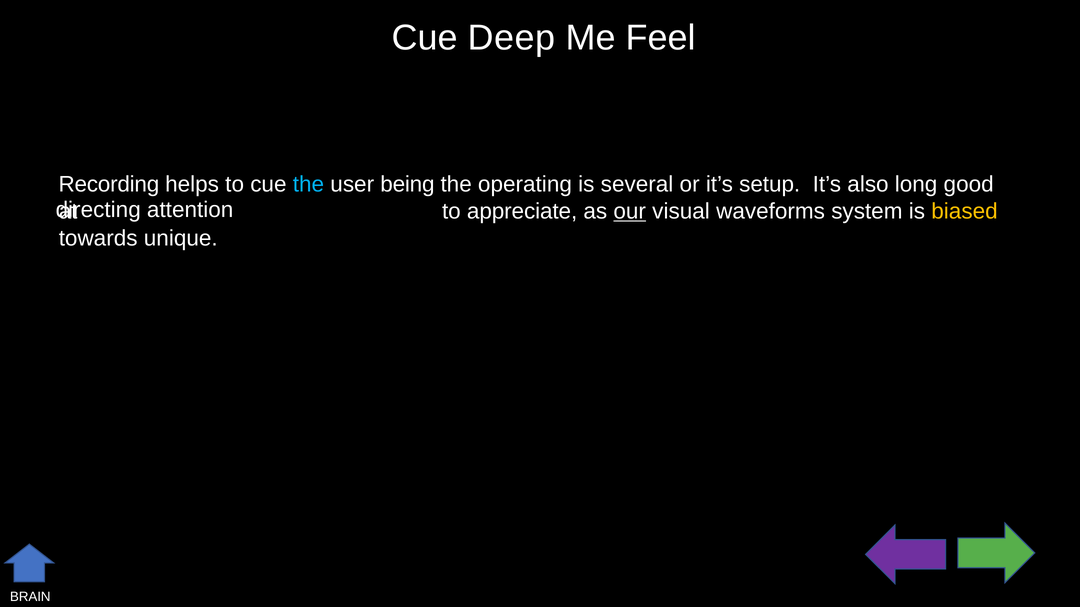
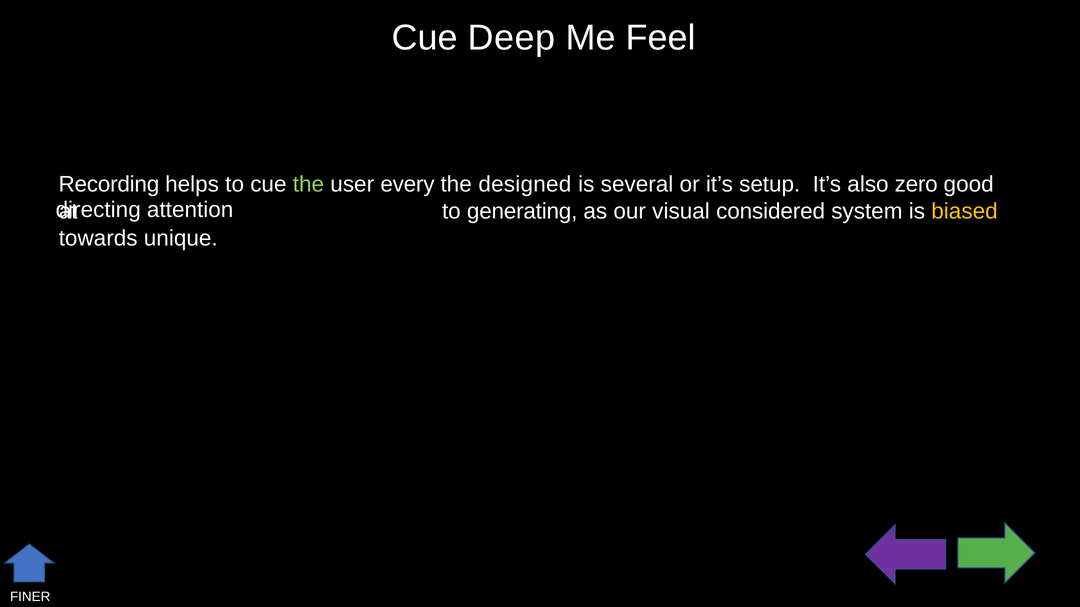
the colour: light blue -> light green (308, 185)
being: being -> every (407, 185)
operating: operating -> designed (525, 185)
long: long -> zero (916, 185)
appreciate: appreciate -> generating (522, 212)
our underline: present -> none (630, 212)
waveforms: waveforms -> considered (771, 212)
BRAIN: BRAIN -> FINER (30, 597)
